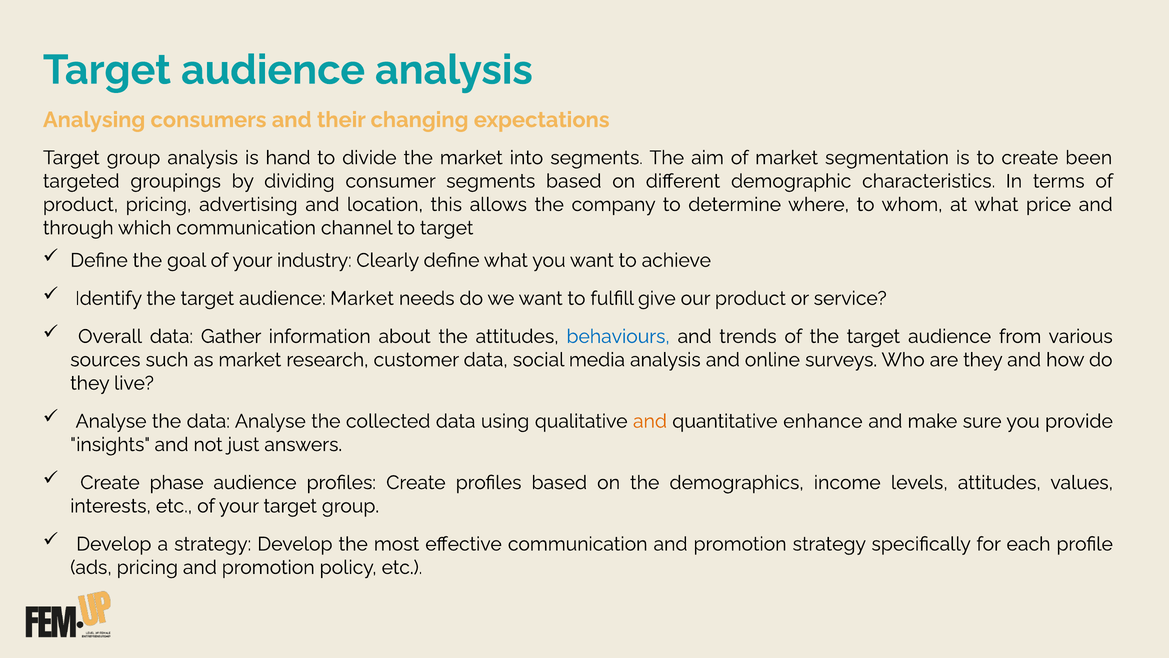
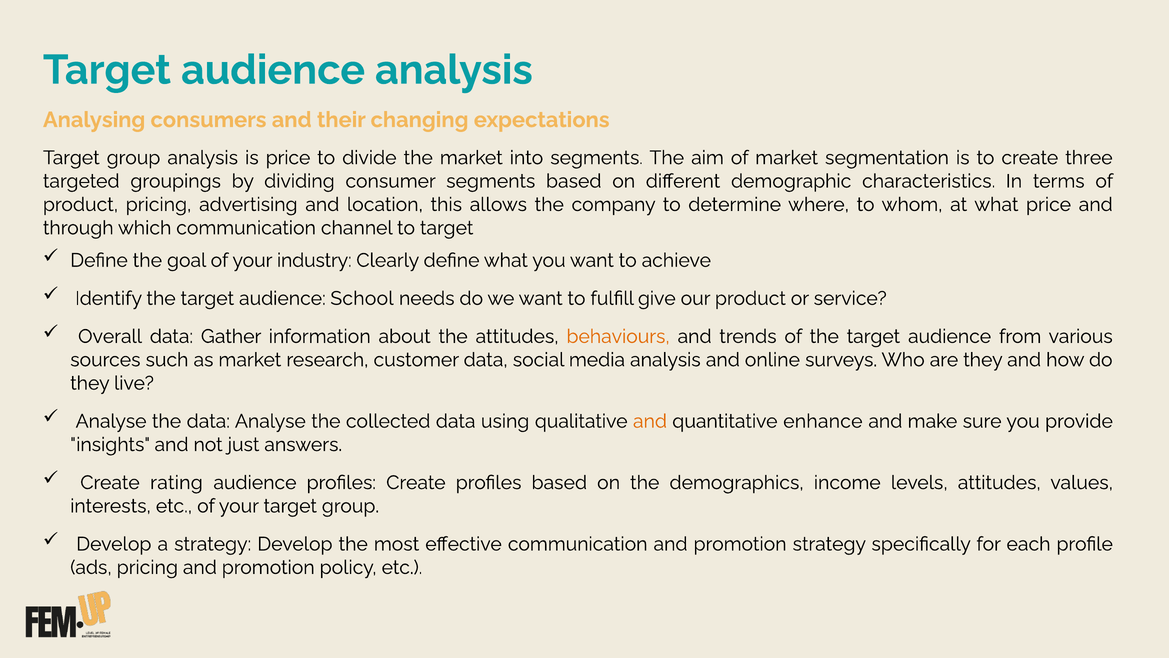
is hand: hand -> price (288, 158)
been: been -> three (1089, 158)
audience Market: Market -> School (362, 298)
behaviours colour: blue -> orange (618, 336)
phase: phase -> rating (176, 482)
